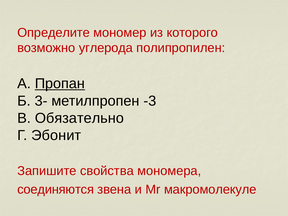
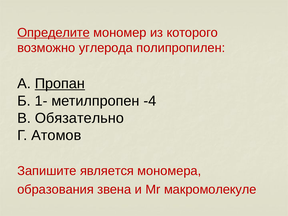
Определите underline: none -> present (54, 33)
3-: 3- -> 1- (41, 101)
-3: -3 -> -4 (150, 101)
Эбонит: Эбонит -> Атомов (56, 135)
свойства: свойства -> является (107, 171)
соединяются: соединяются -> образования (56, 189)
